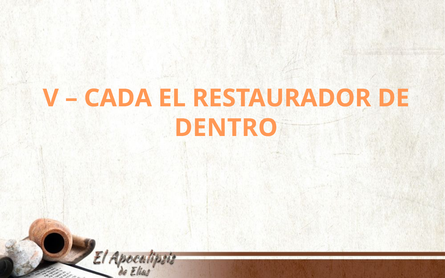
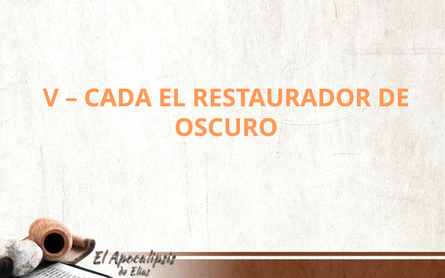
DENTRO: DENTRO -> OSCURO (226, 128)
